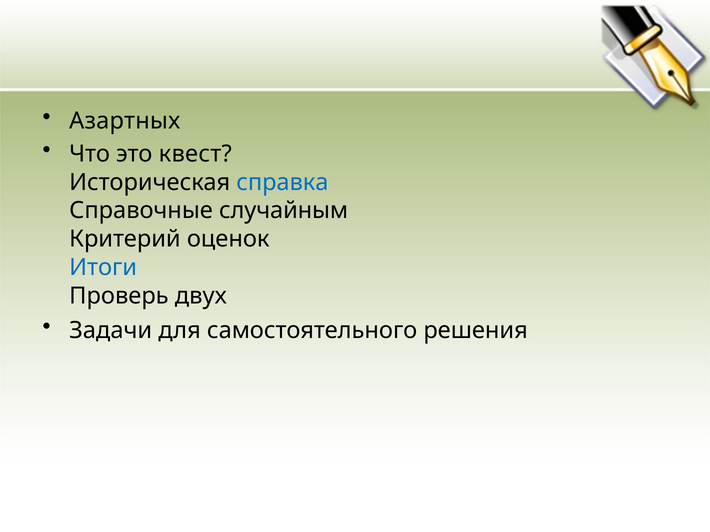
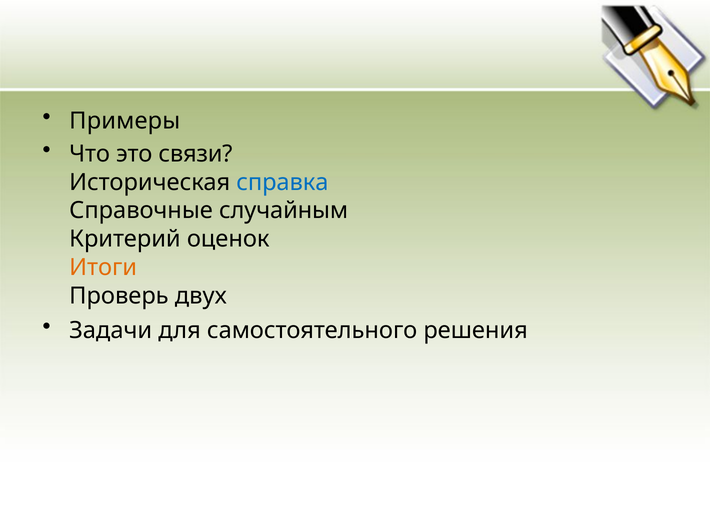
Азартных: Азартных -> Примеры (125, 121)
квест: квест -> связи (196, 154)
Итоги colour: blue -> orange (103, 268)
